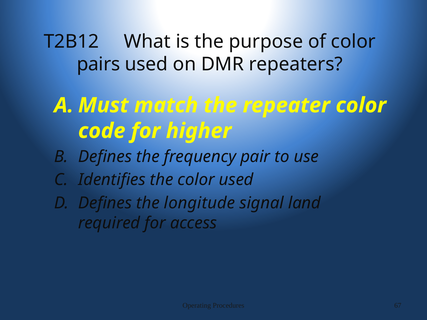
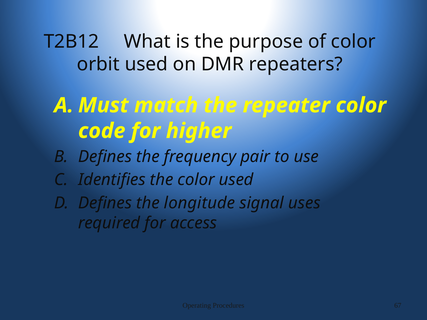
pairs: pairs -> orbit (98, 64)
land: land -> uses (304, 203)
